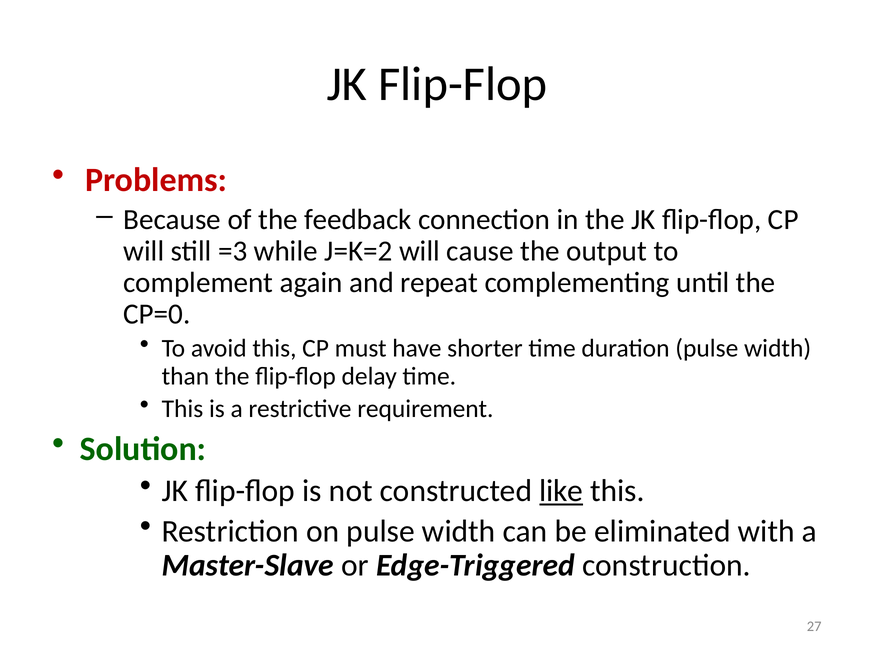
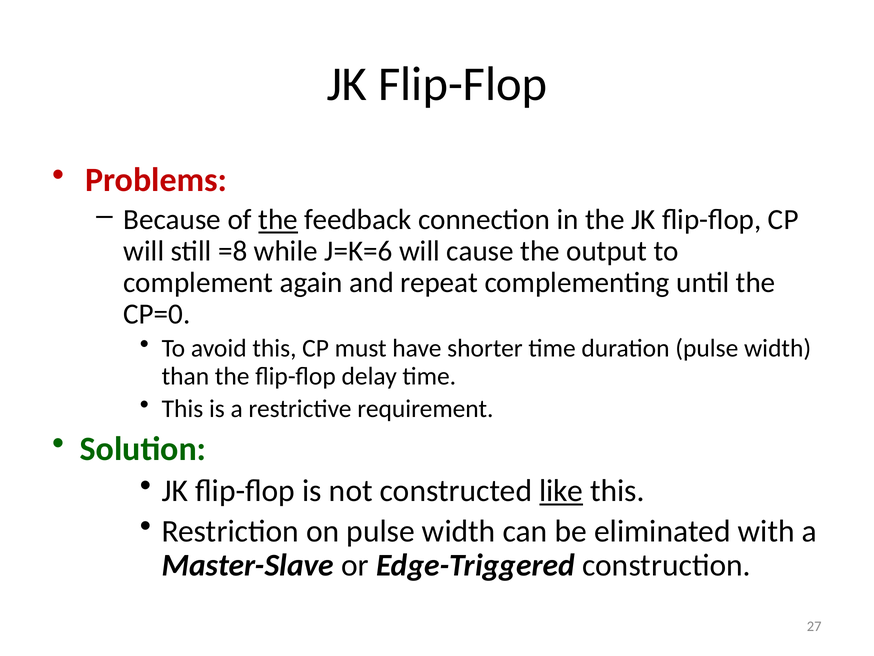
the underline: none -> present (278, 220)
=3: =3 -> =8 (233, 251)
J=K=2: J=K=2 -> J=K=6 (358, 251)
